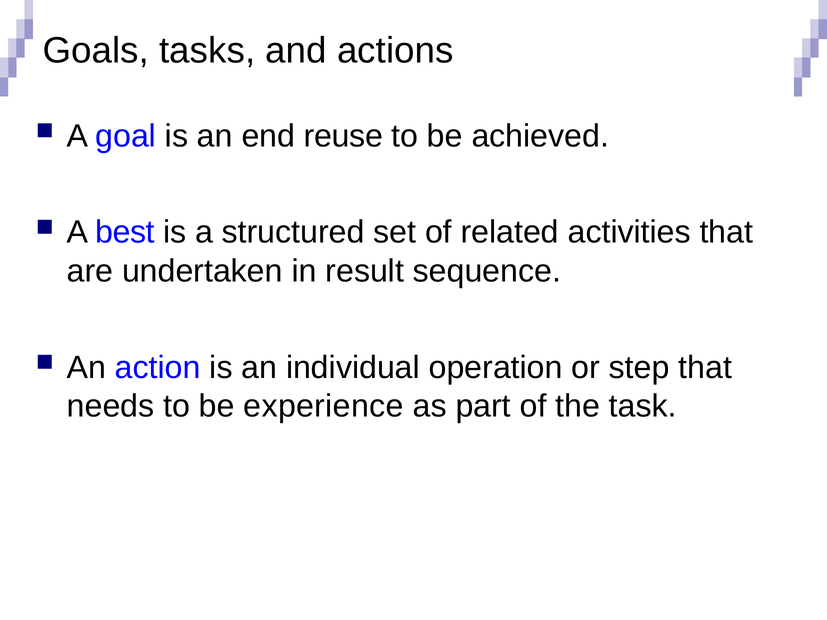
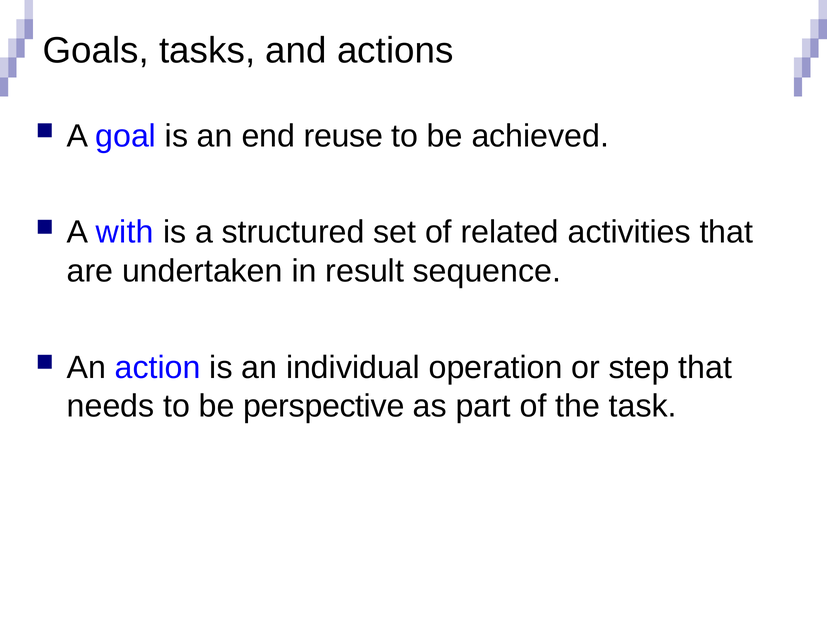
best: best -> with (125, 232)
experience: experience -> perspective (324, 406)
